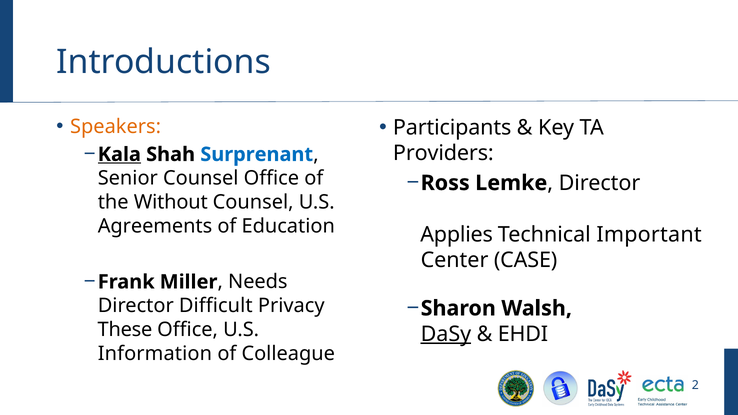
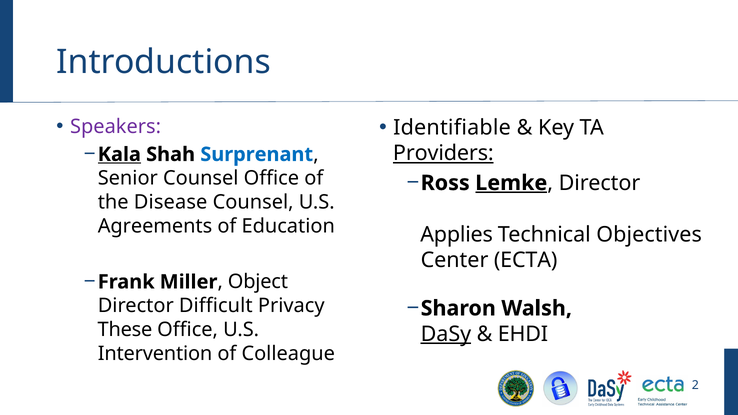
Speakers colour: orange -> purple (116, 127)
Participants: Participants -> Identifiable (452, 128)
Providers underline: none -> present (443, 153)
Lemke underline: none -> present (511, 183)
Without: Without -> Disease (171, 202)
Important: Important -> Objectives (649, 235)
CASE: CASE -> ECTA (526, 260)
Needs: Needs -> Object (258, 282)
Information: Information -> Intervention (155, 354)
